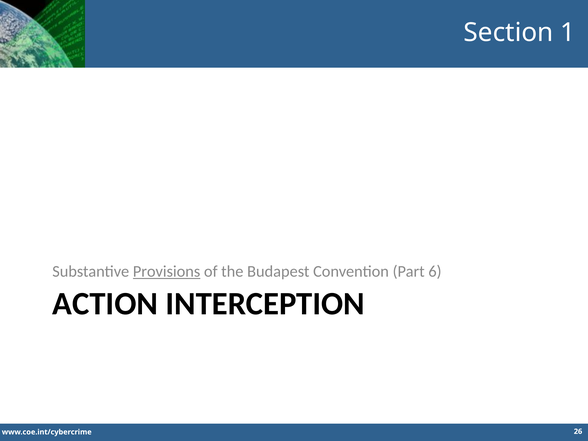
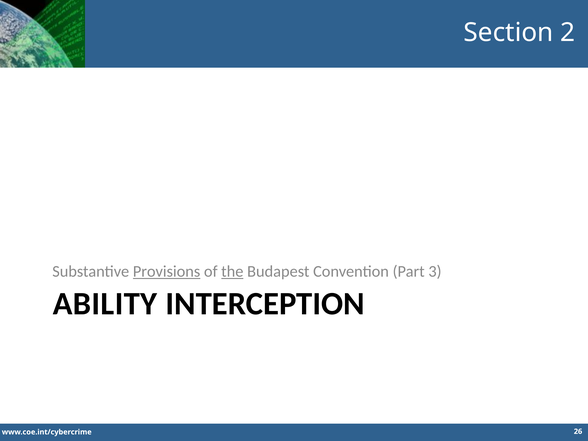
1: 1 -> 2 (568, 33)
the underline: none -> present (232, 271)
6: 6 -> 3 (435, 271)
ACTION: ACTION -> ABILITY (105, 304)
